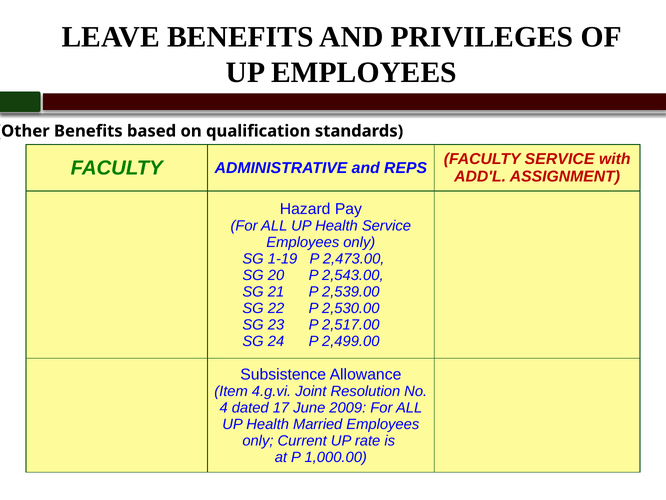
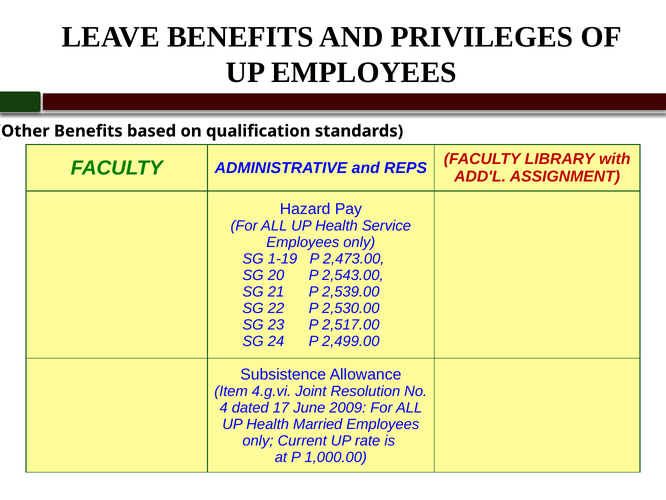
FACULTY SERVICE: SERVICE -> LIBRARY (560, 159)
